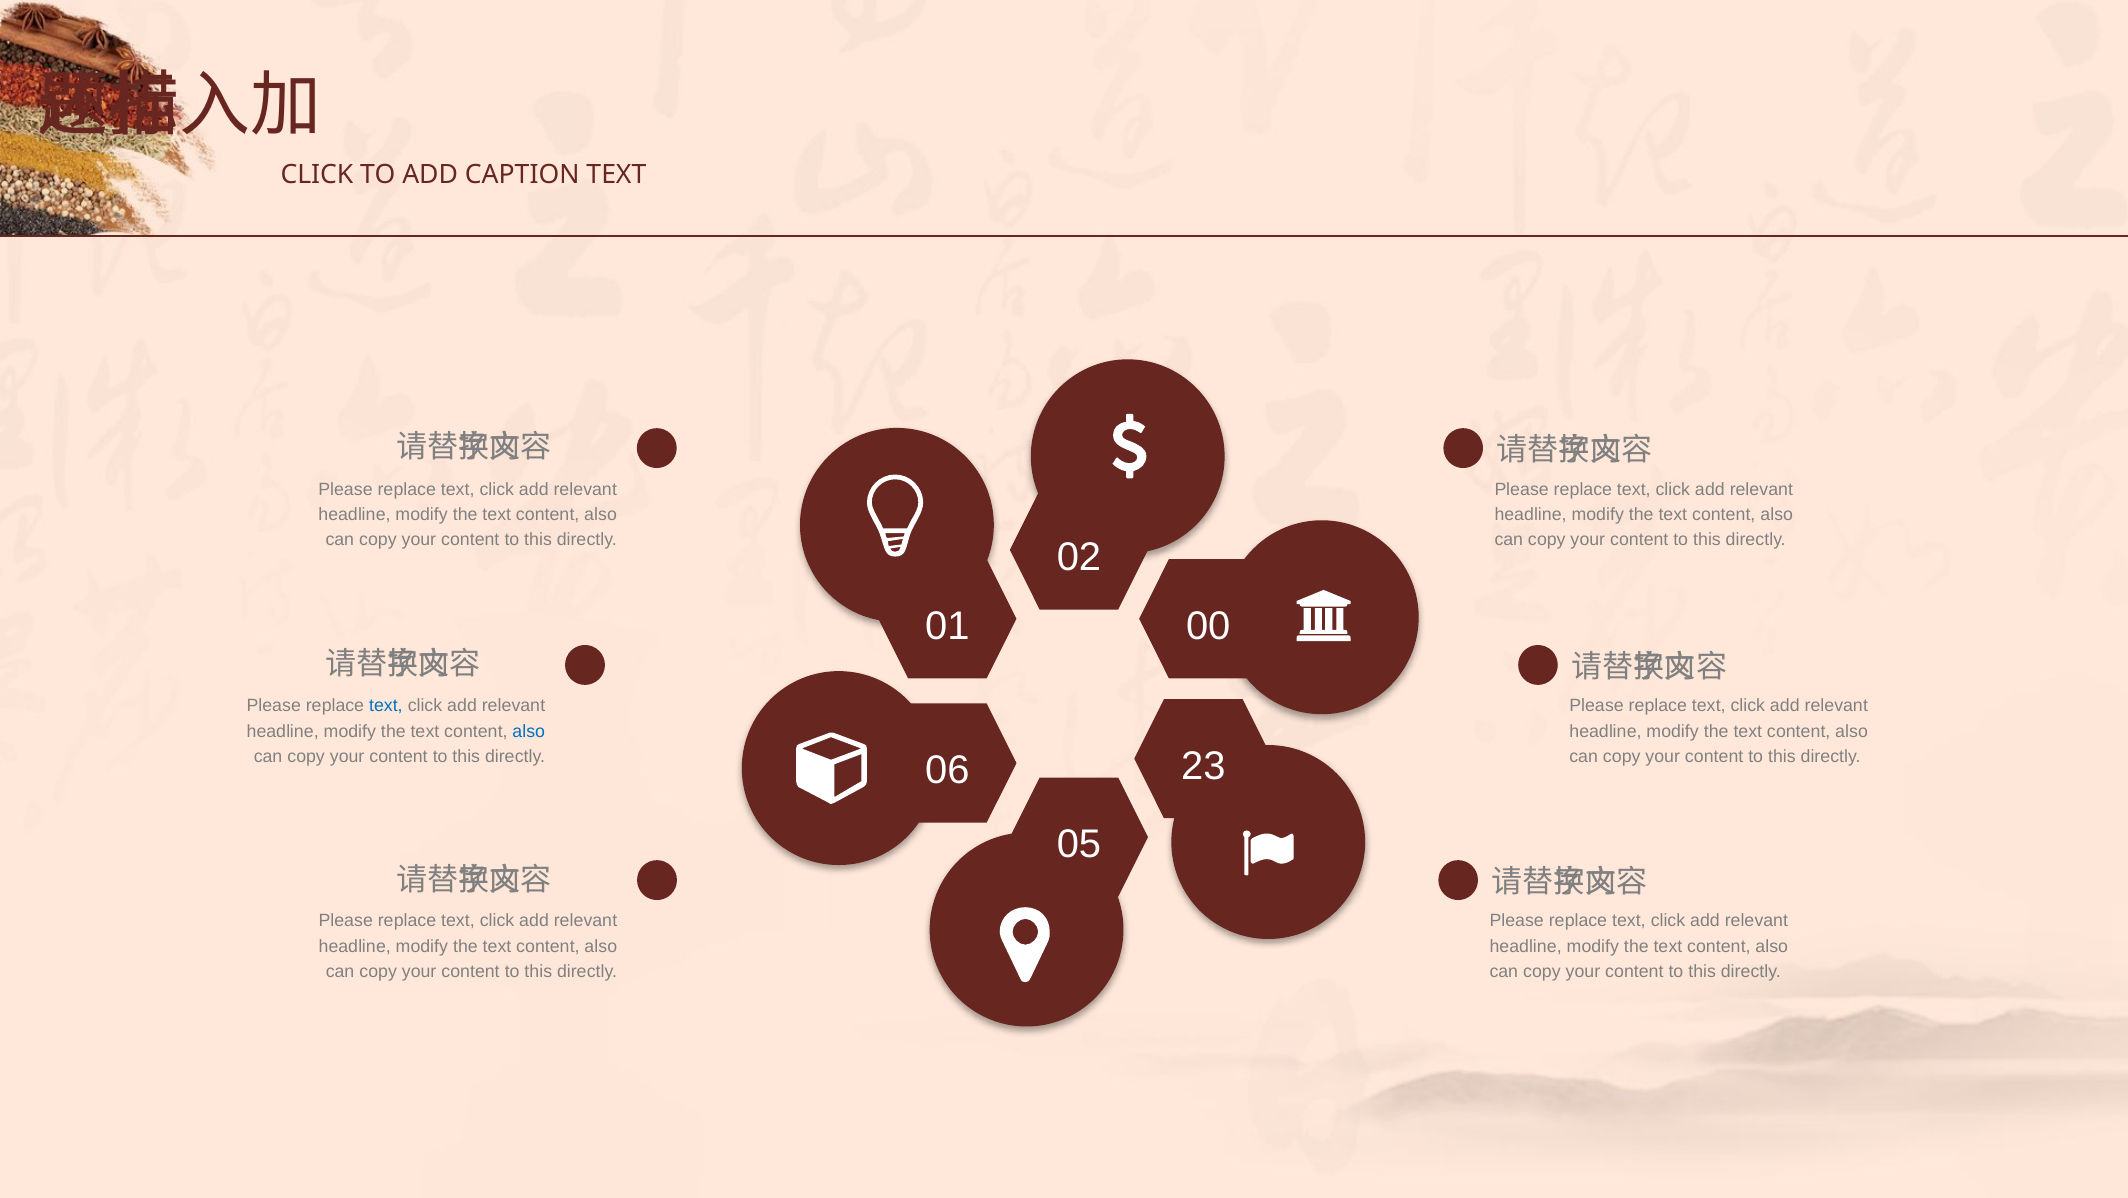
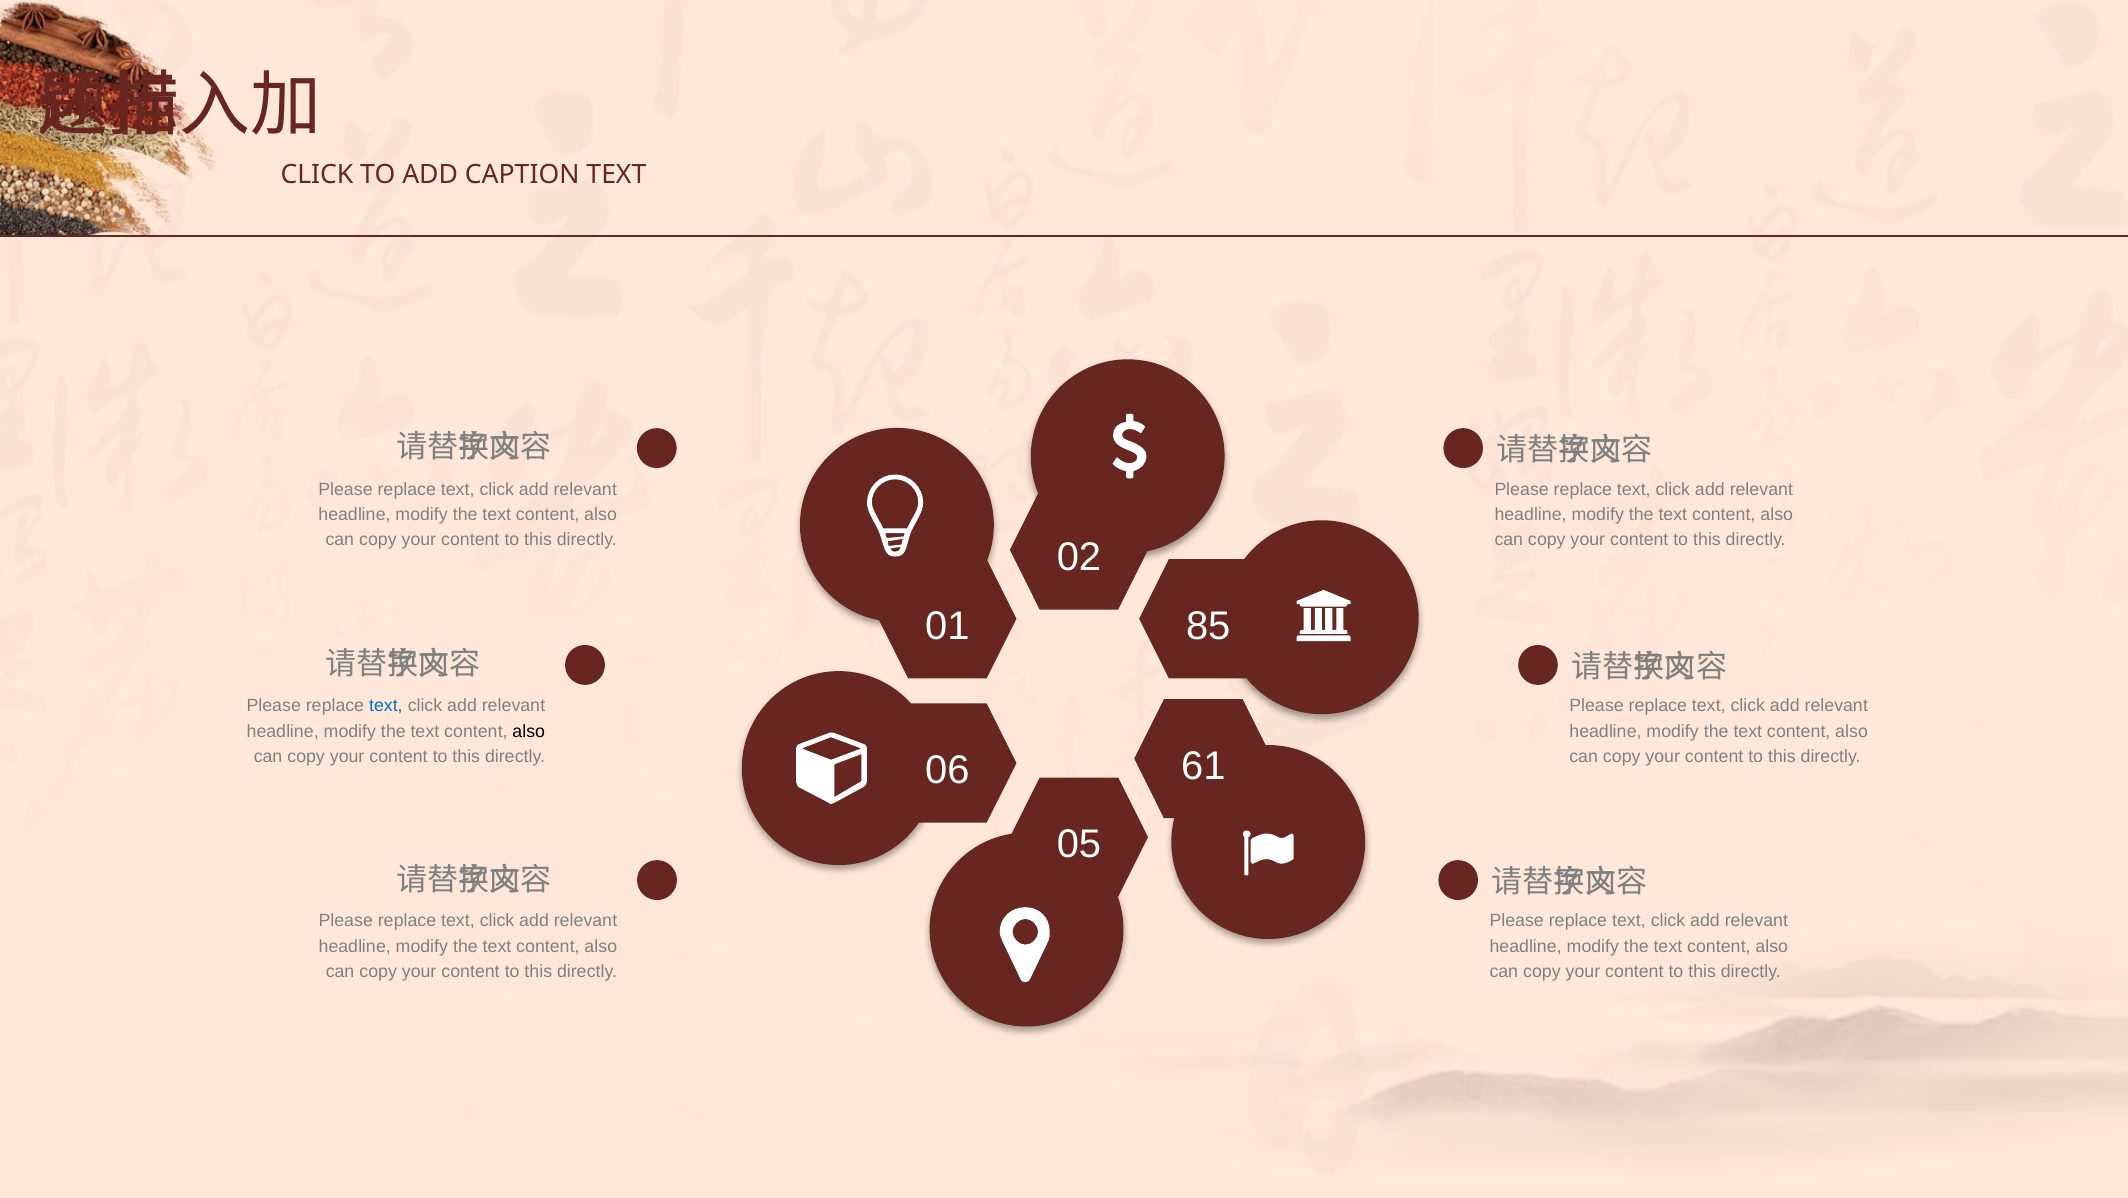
00: 00 -> 85 (1208, 626)
also colour: blue -> black (529, 731)
23: 23 -> 61 (1203, 766)
